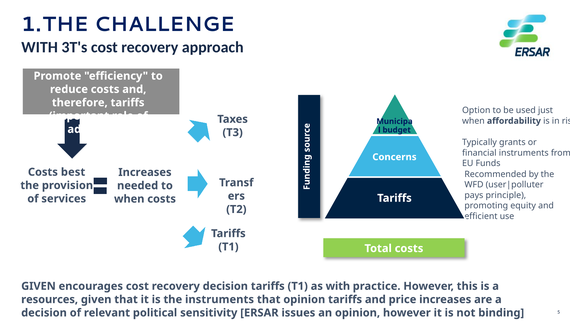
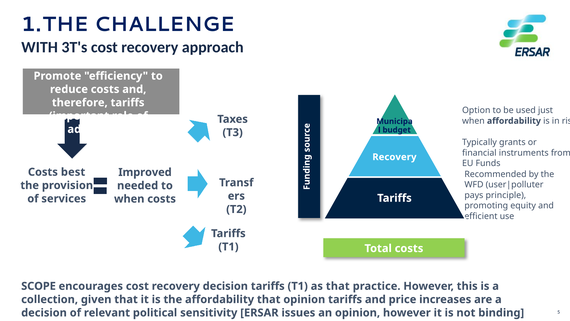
Concerns: Concerns -> Recovery (394, 157)
Increases: Increases -> Improved (145, 172)
GIVEN: GIVEN -> SCOPE (39, 286)
as with: with -> that (338, 286)
resources: resources -> collection (50, 299)
the instruments: instruments -> affordability (220, 299)
